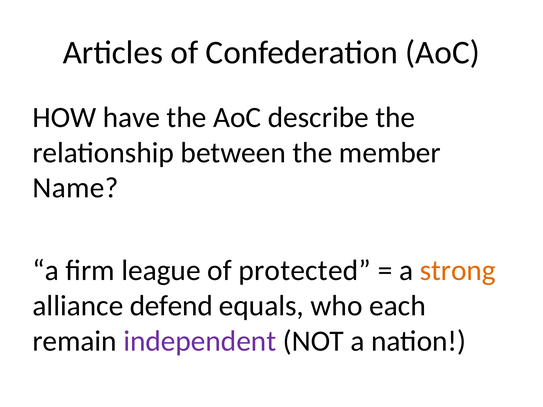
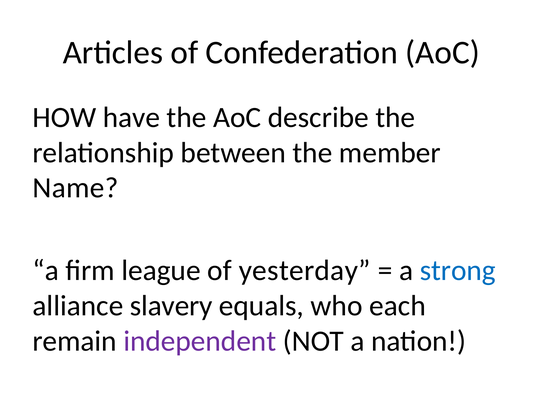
protected: protected -> yesterday (305, 271)
strong colour: orange -> blue (458, 271)
defend: defend -> slavery (171, 306)
